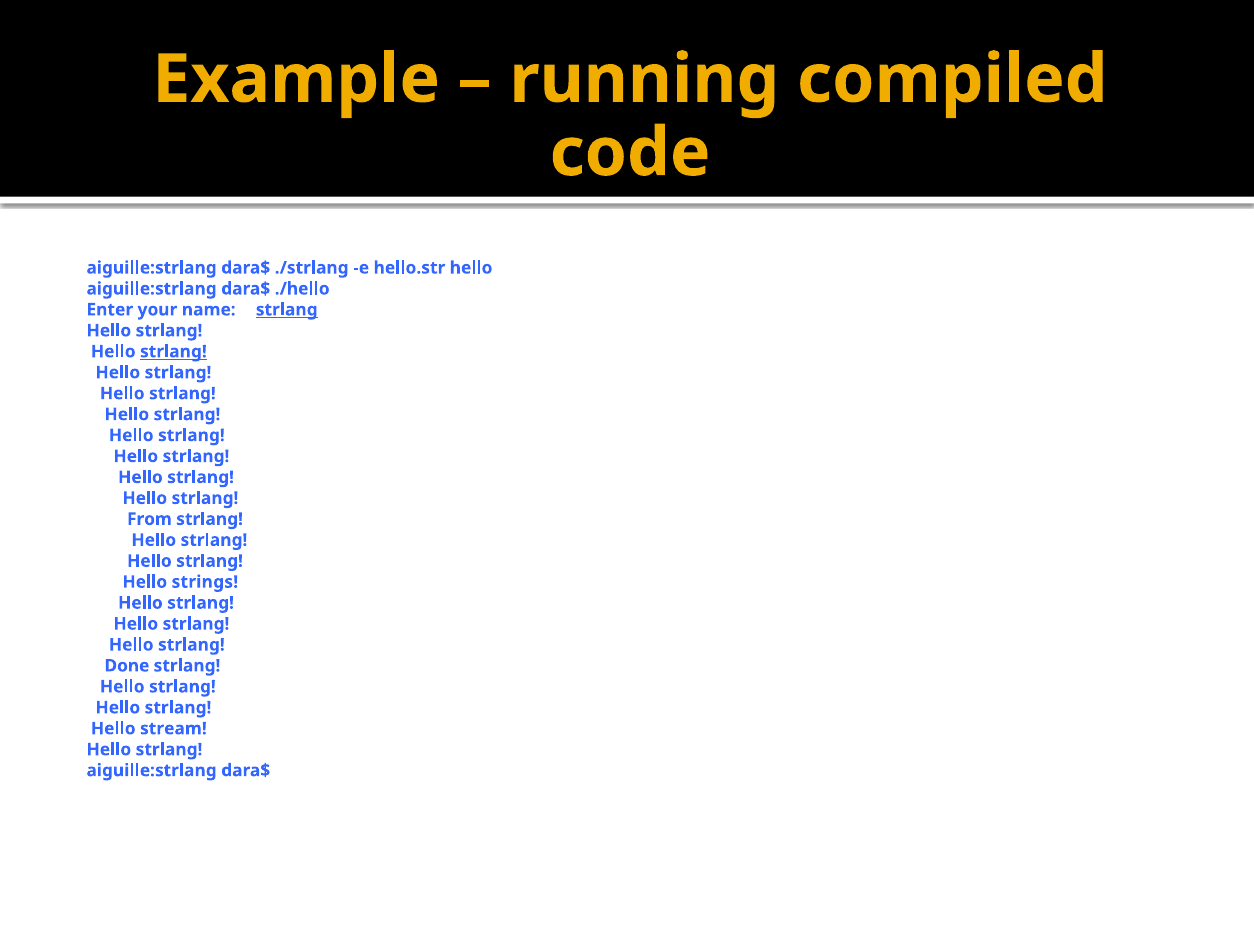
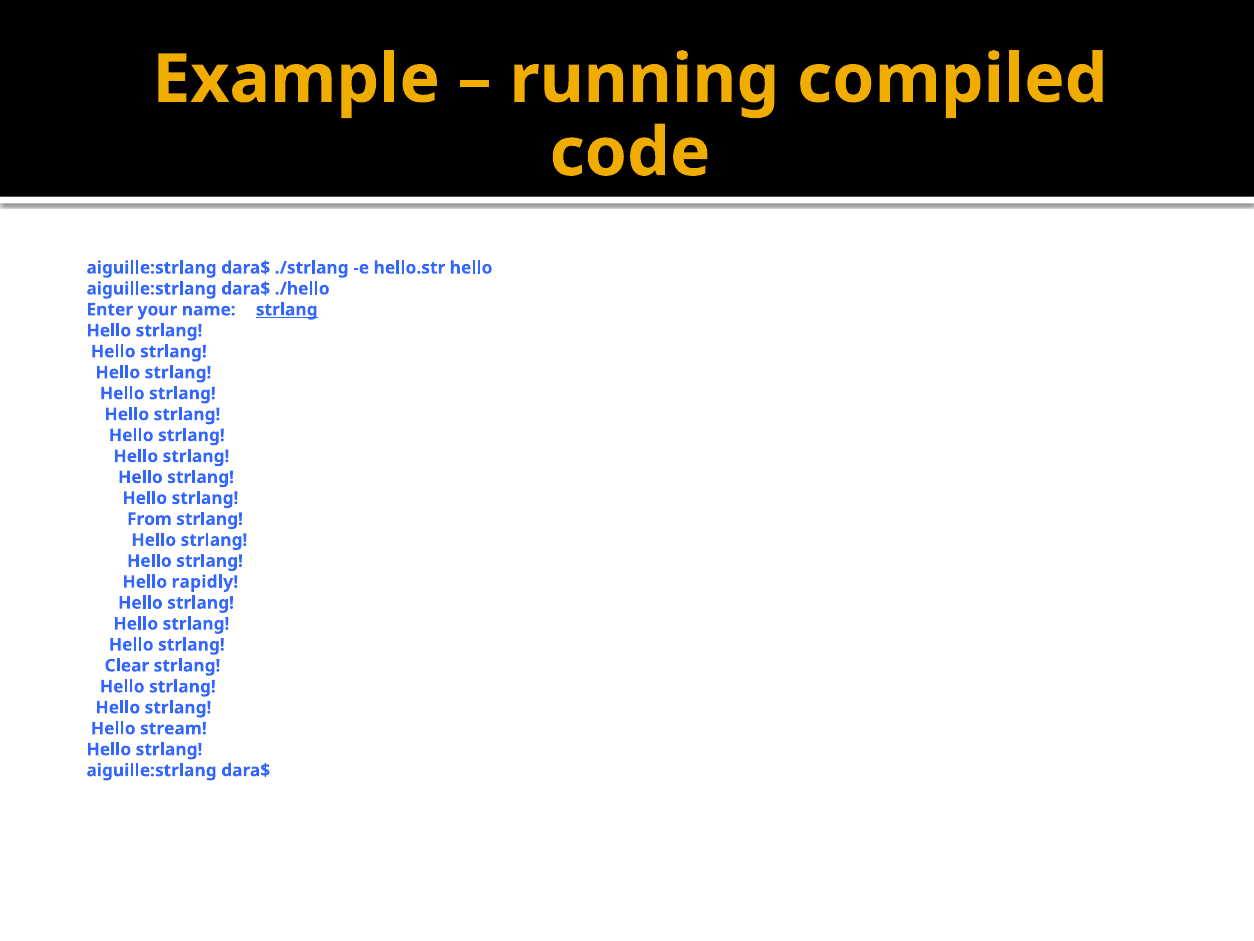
strlang underline: present -> none (173, 351)
strings: strings -> rapidly (205, 582)
Done: Done -> Clear (127, 665)
